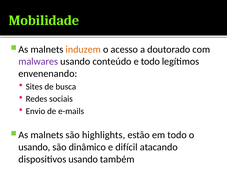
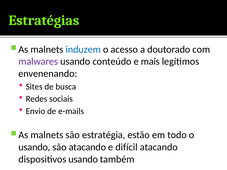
Mobilidade: Mobilidade -> Estratégias (44, 20)
induzem colour: orange -> blue (83, 49)
e todo: todo -> mais (150, 62)
highlights: highlights -> estratégia (104, 135)
são dinâmico: dinâmico -> atacando (87, 147)
